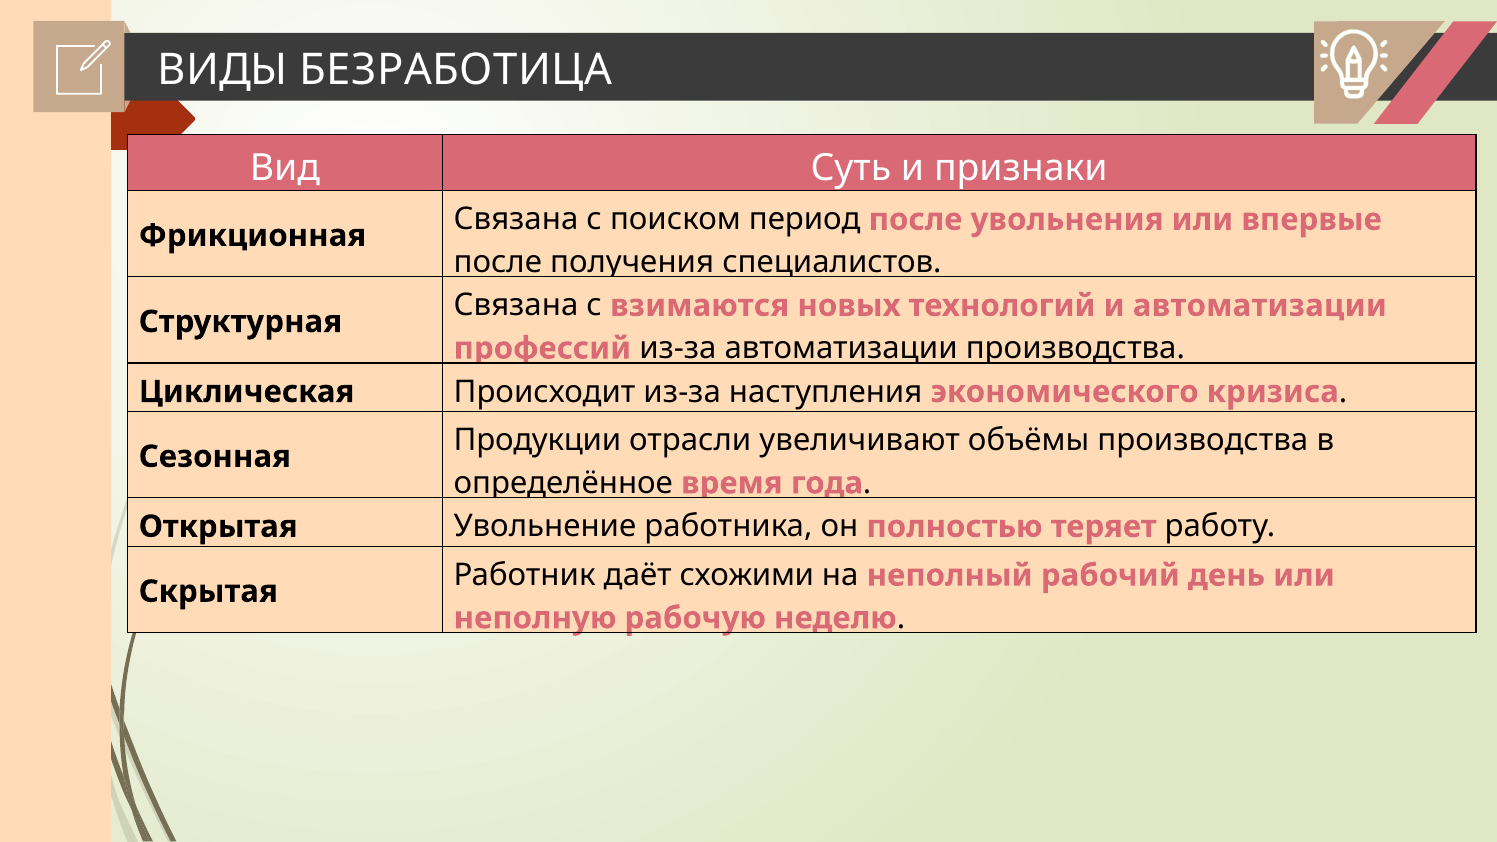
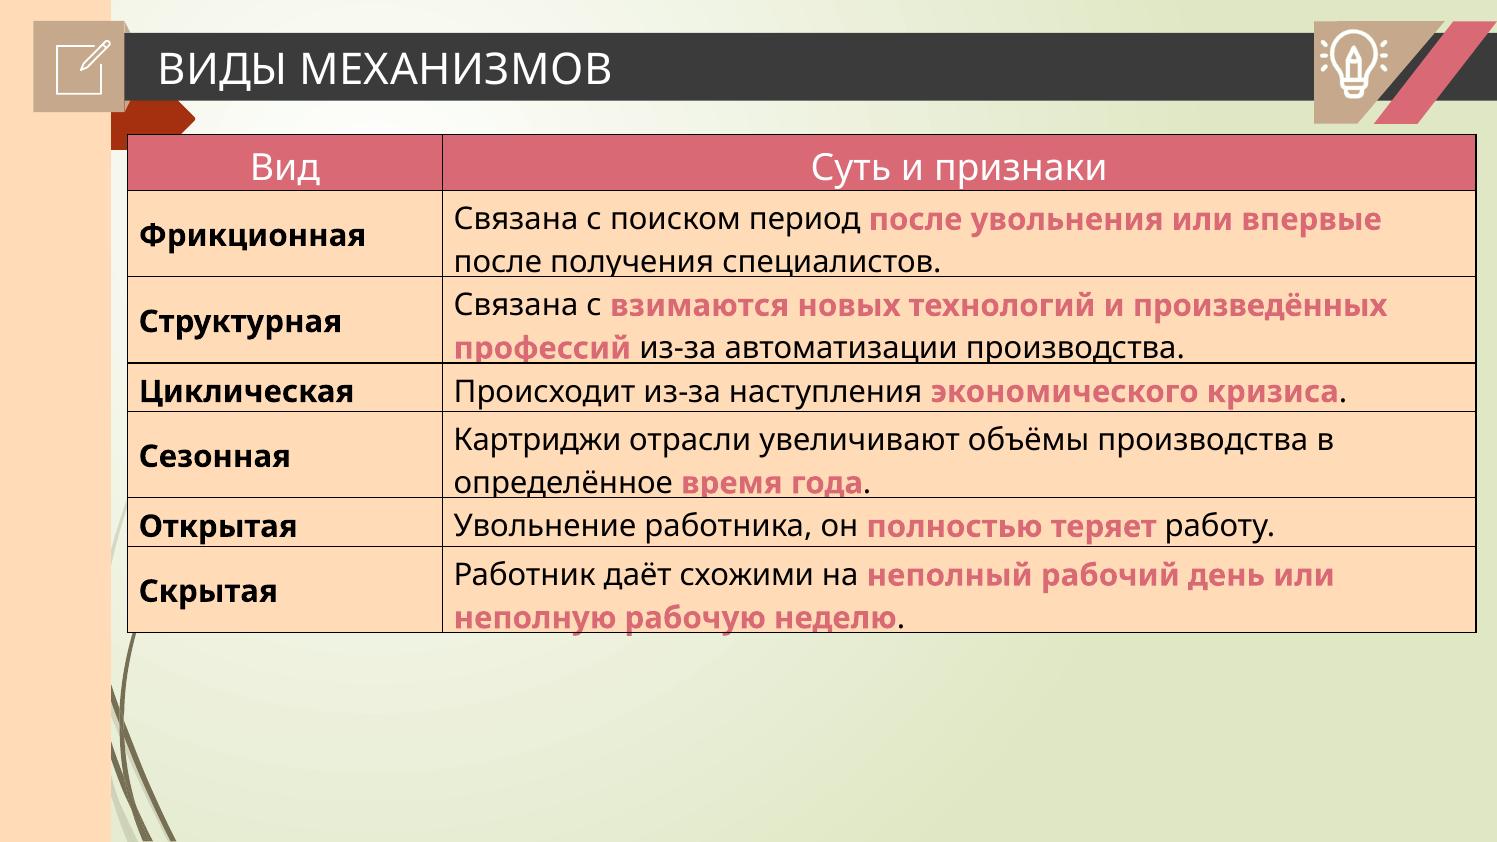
БЕЗРАБОТИЦА: БЕЗРАБОТИЦА -> МЕХАНИЗМОВ (456, 70)
и автоматизации: автоматизации -> произведённых (1260, 306)
Продукции: Продукции -> Картриджи (537, 441)
